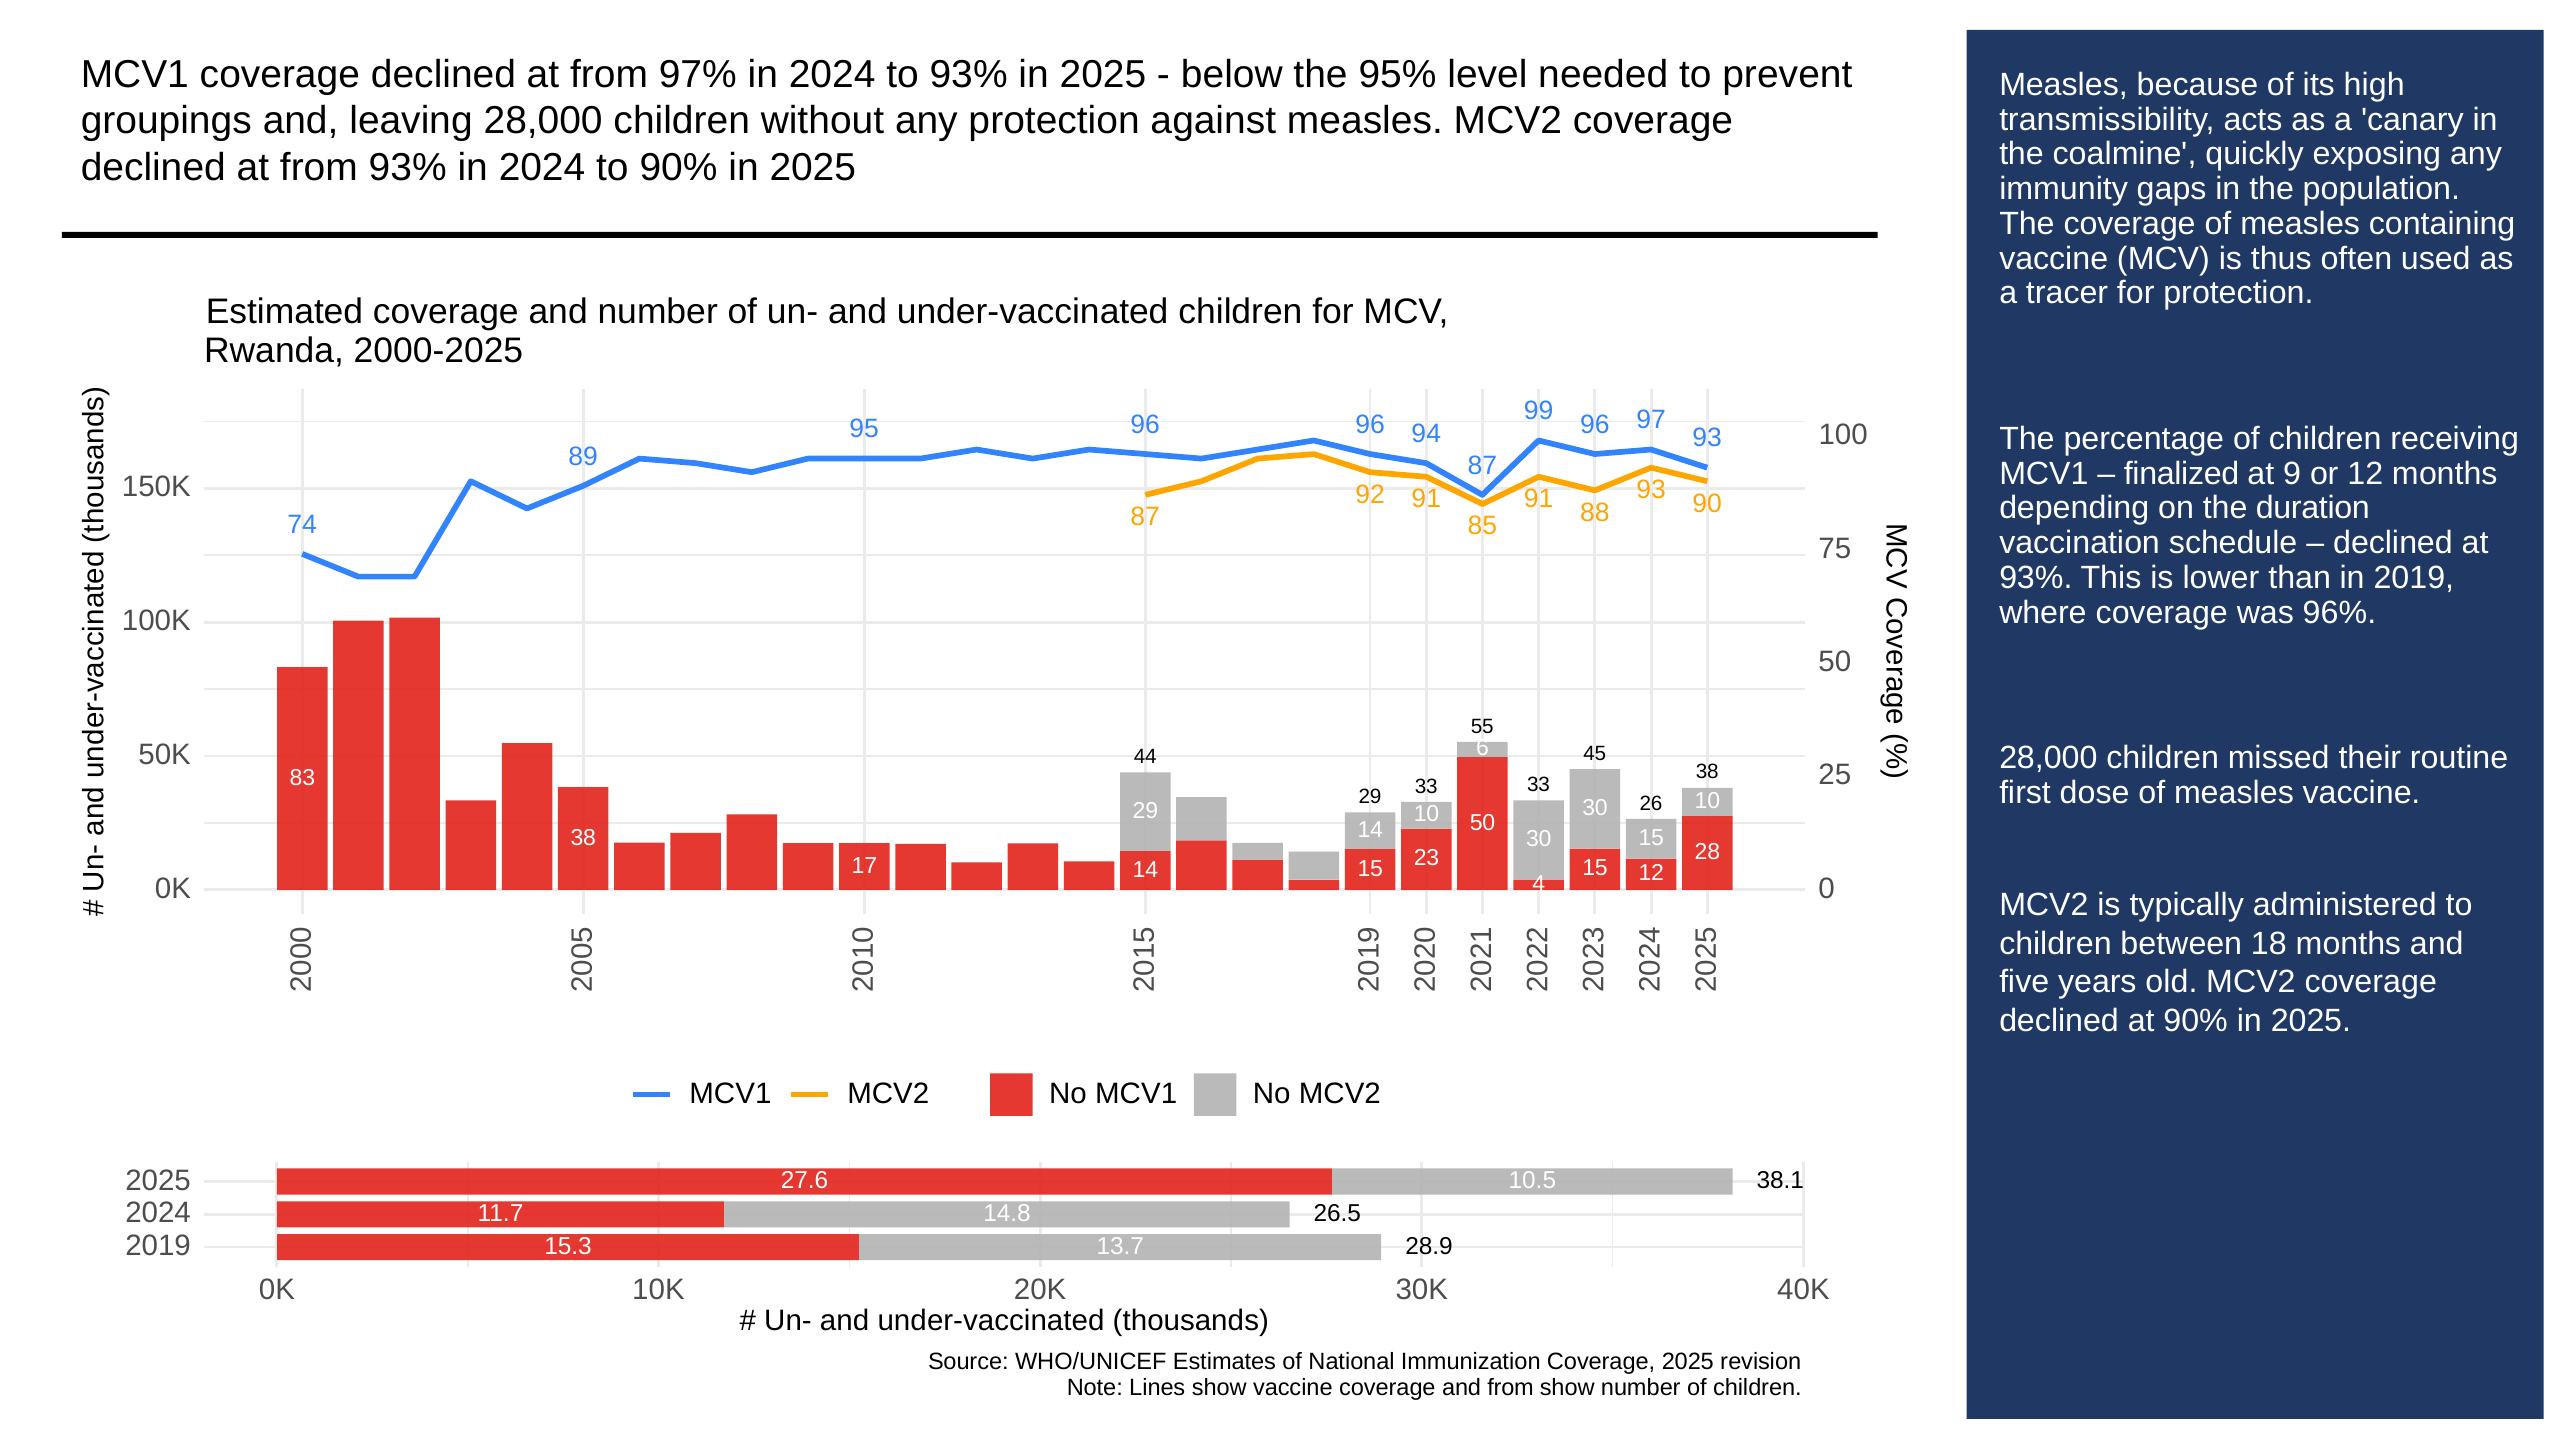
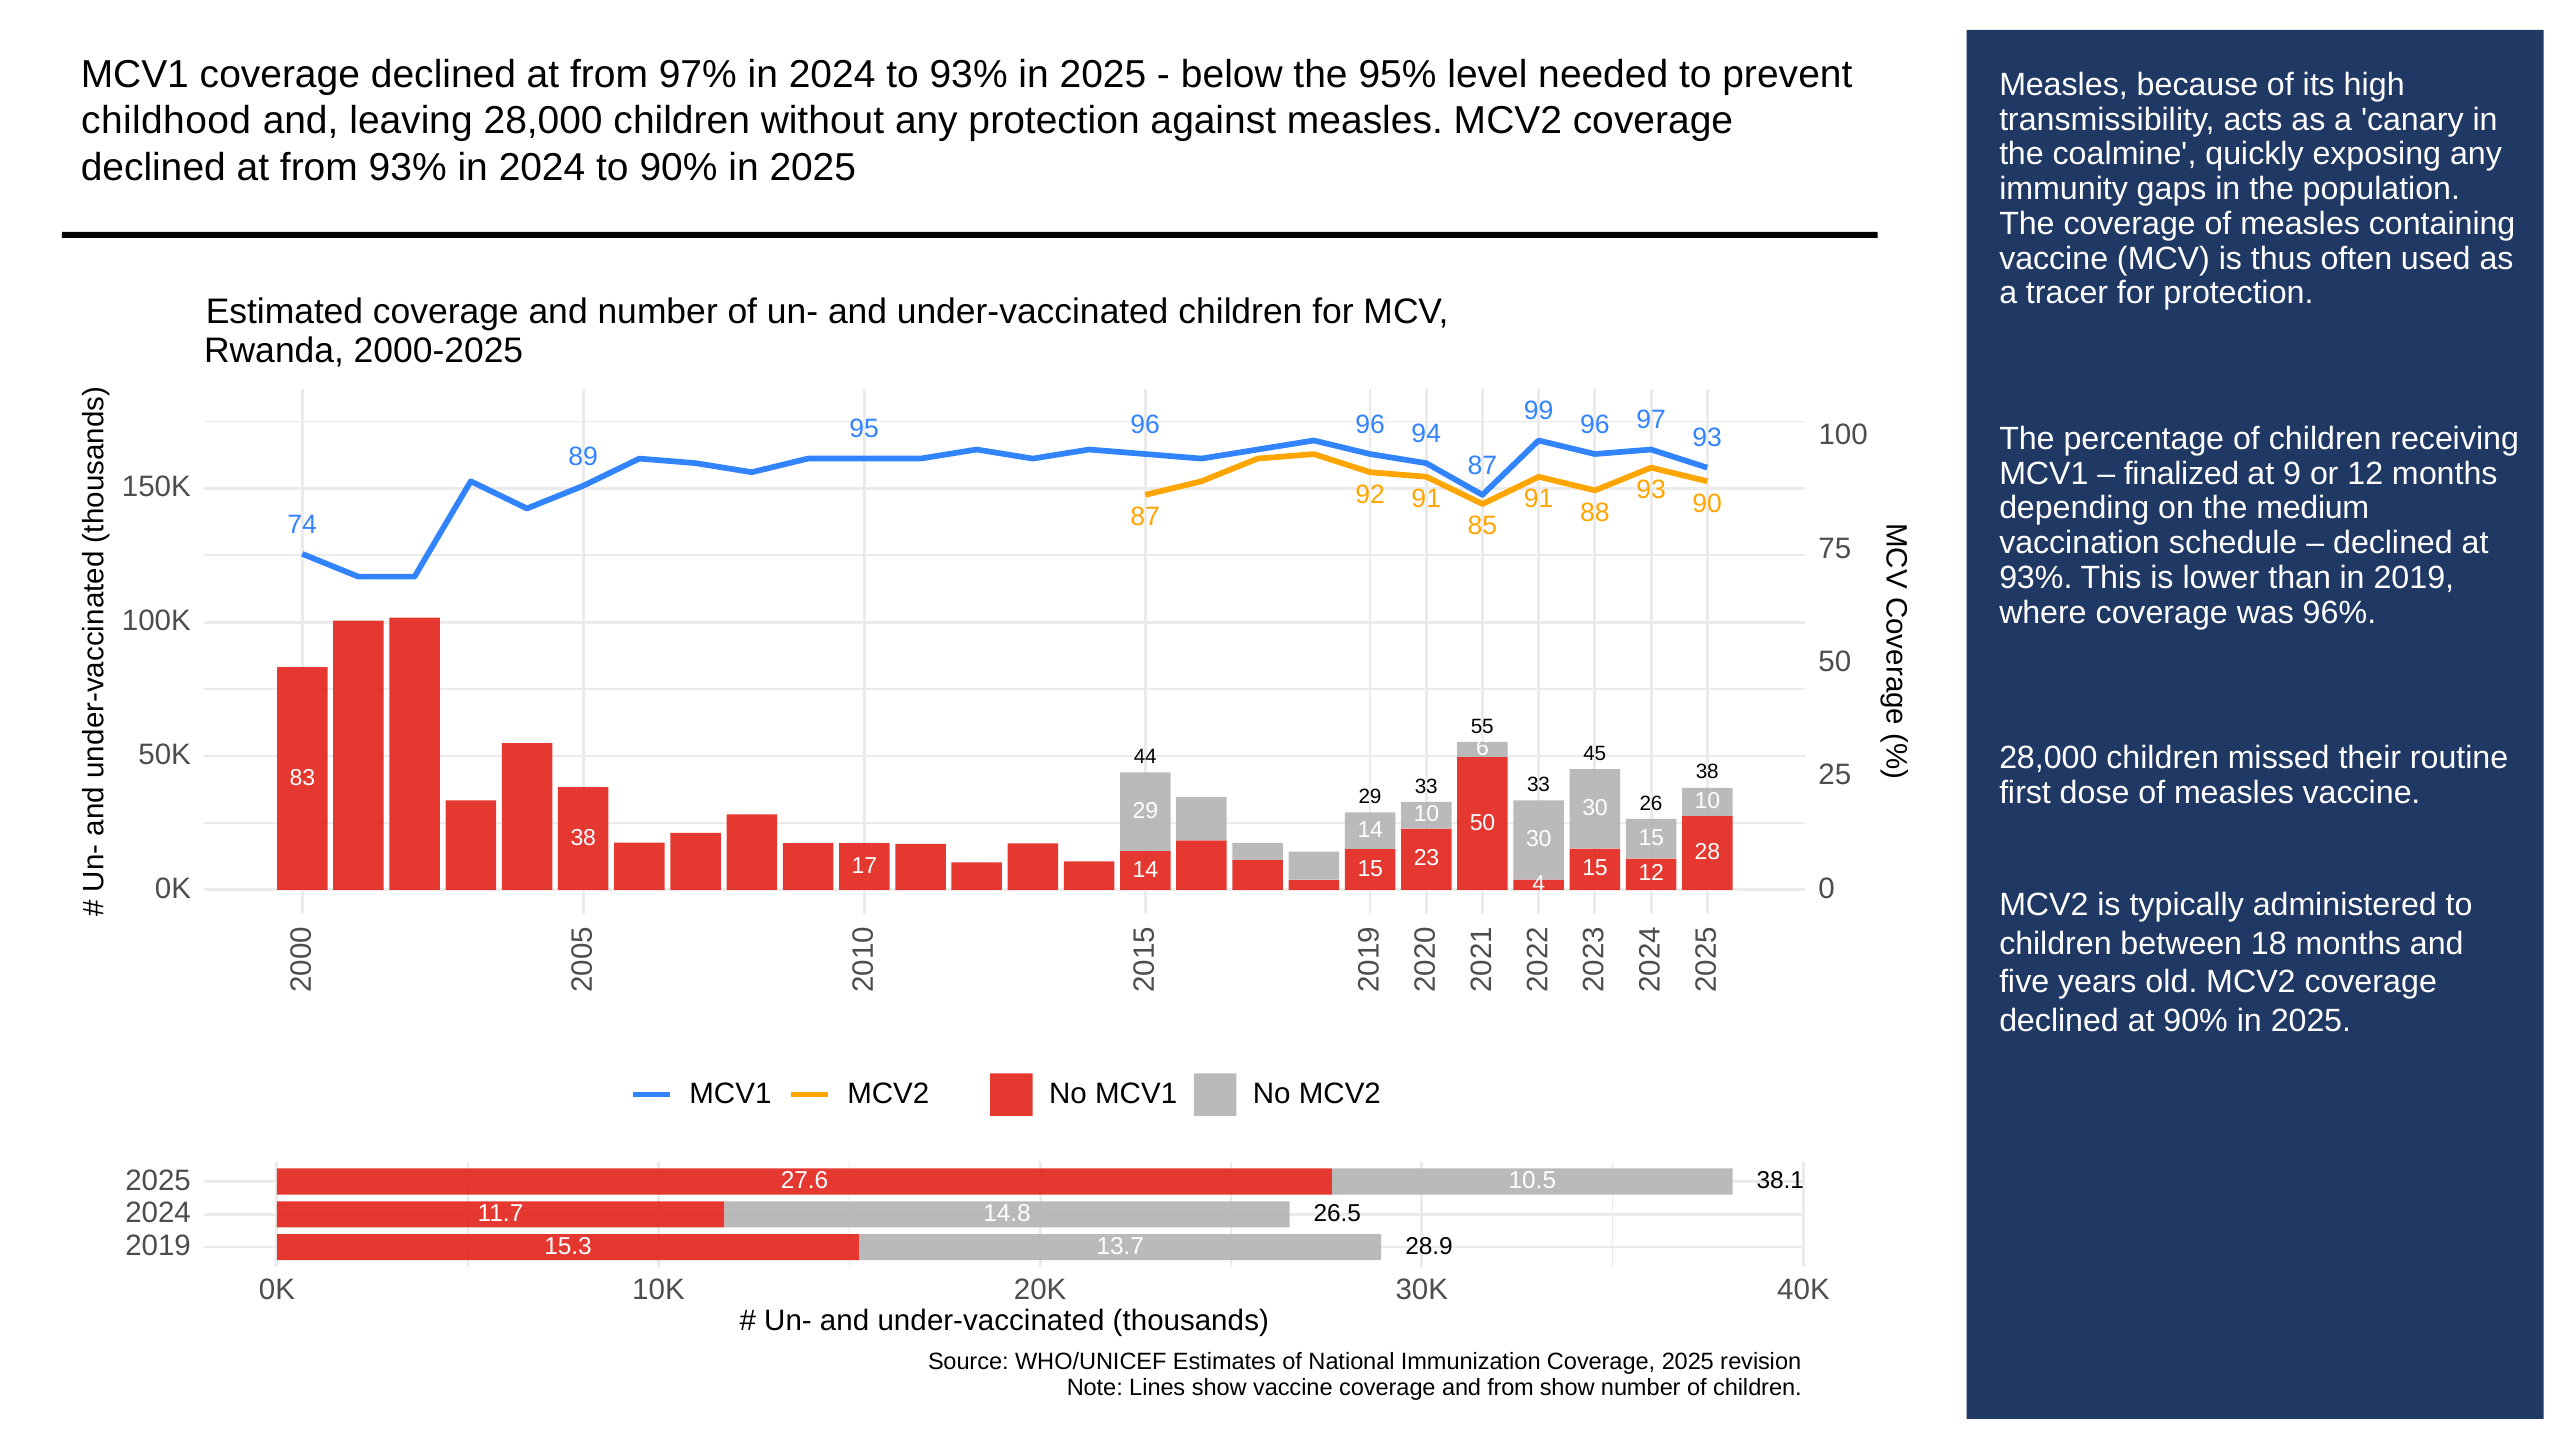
groupings: groupings -> childhood (166, 121)
duration: duration -> medium (2313, 508)
